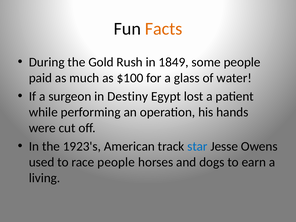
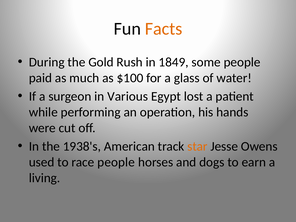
Destiny: Destiny -> Various (128, 96)
1923's: 1923's -> 1938's (82, 146)
star colour: blue -> orange (197, 146)
